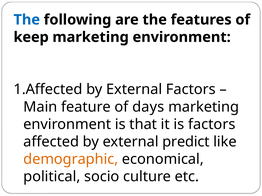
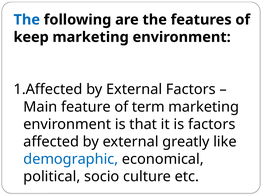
days: days -> term (148, 107)
predict: predict -> greatly (186, 142)
demographic colour: orange -> blue (71, 159)
